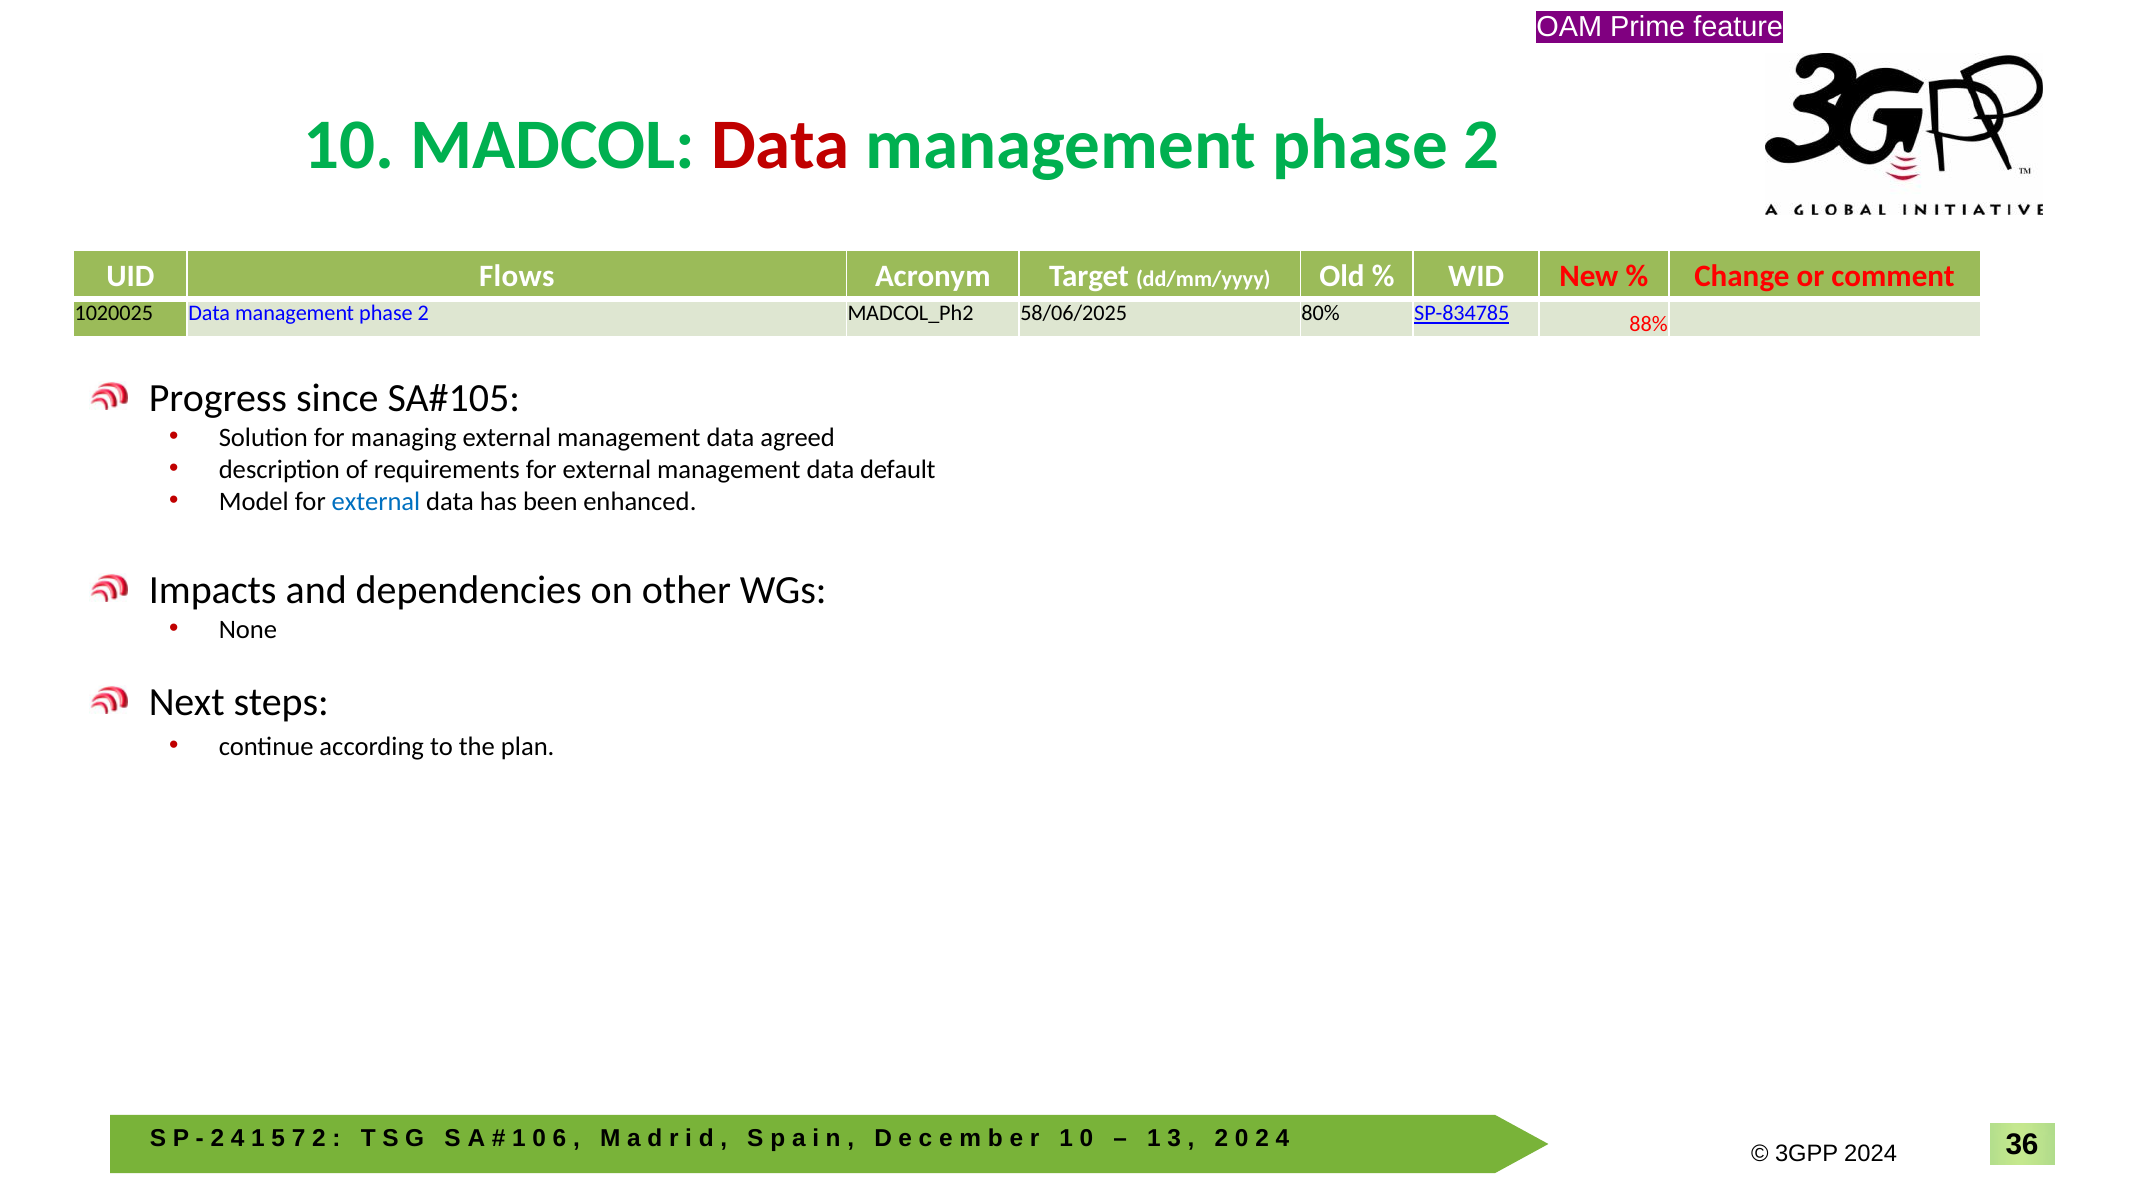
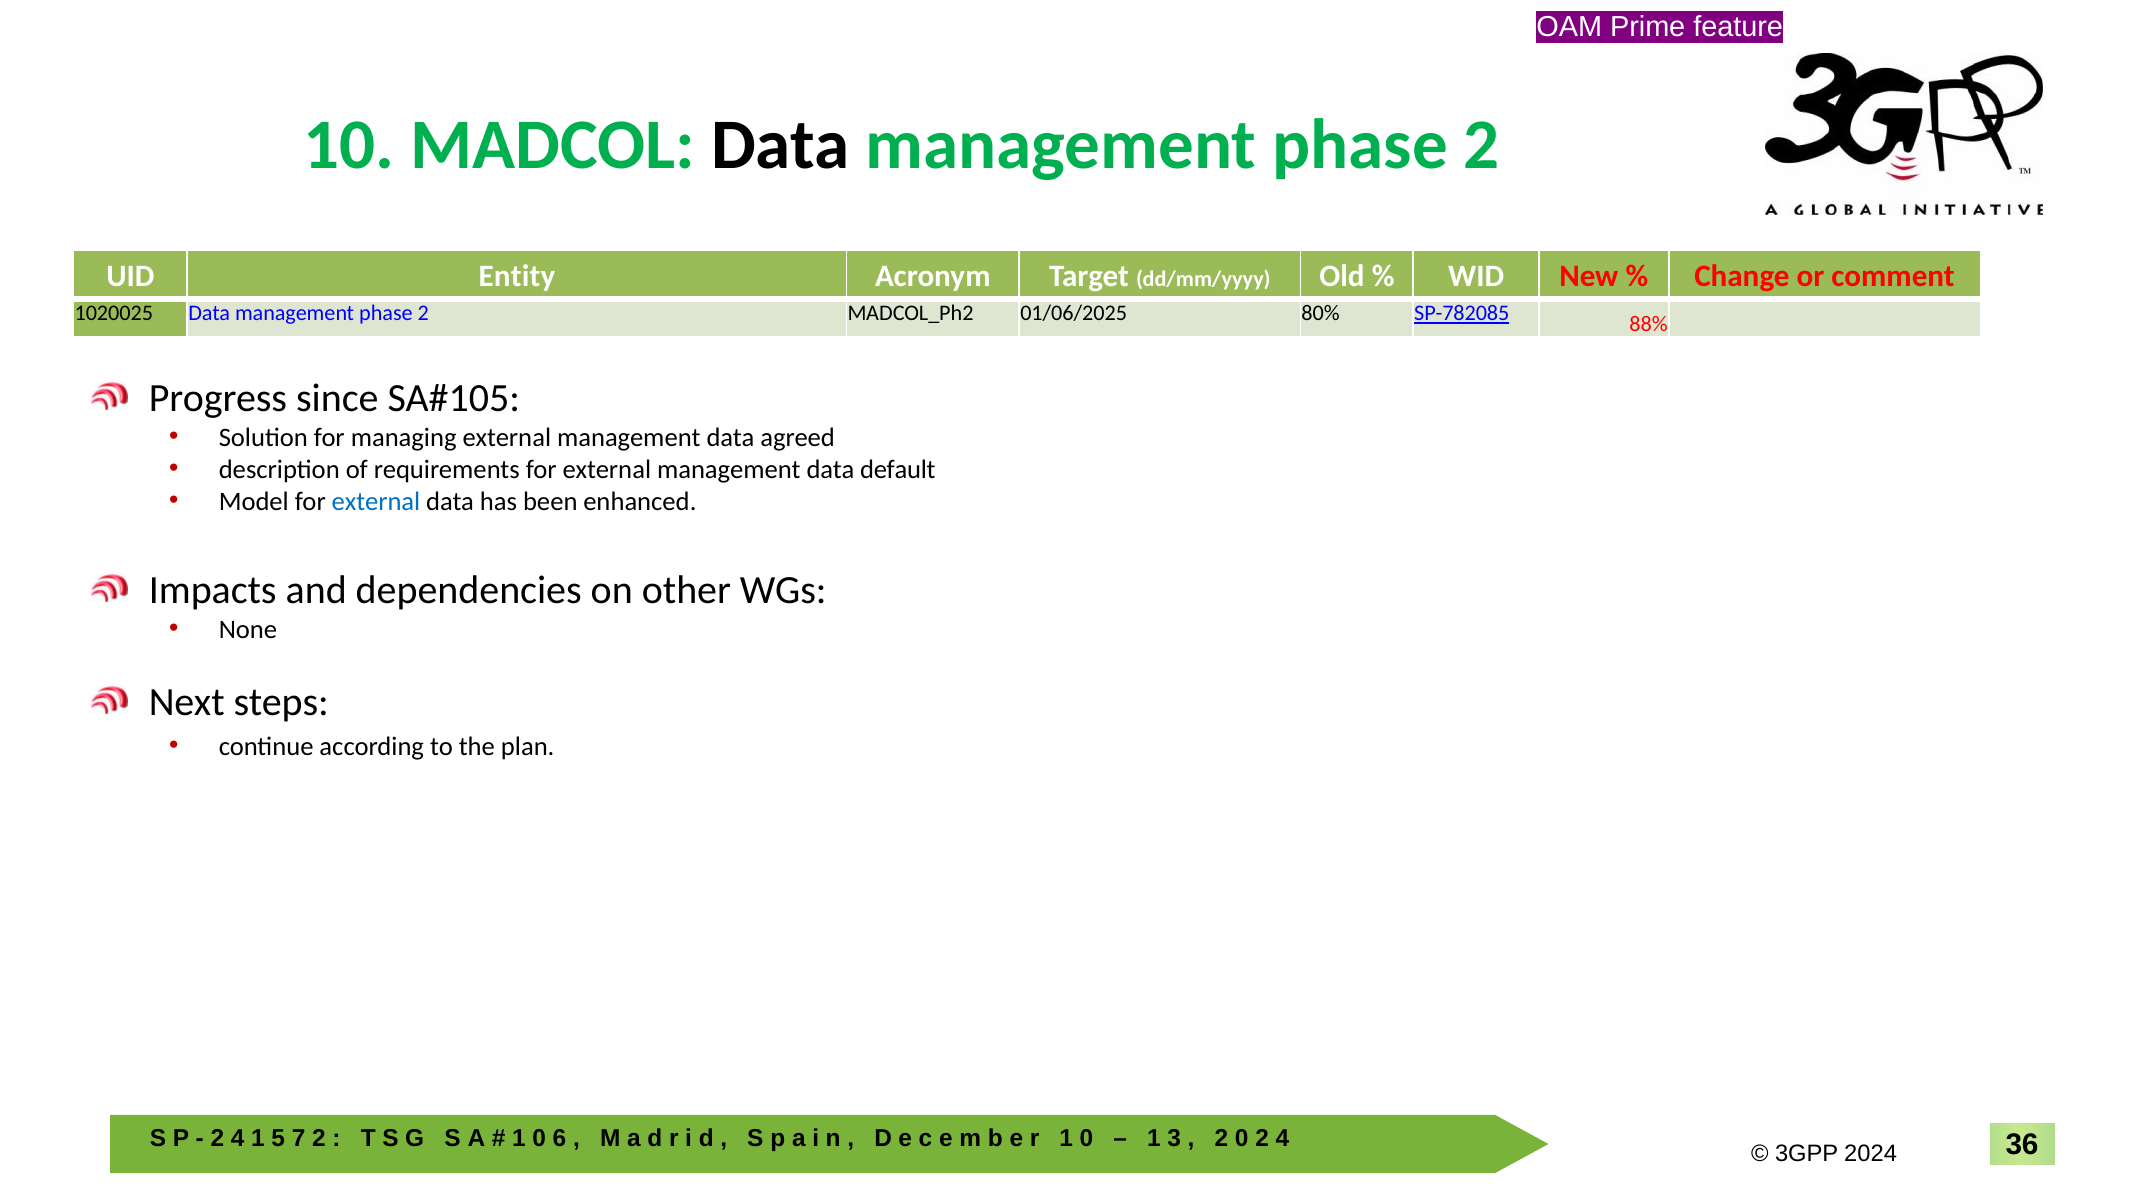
Data colour: red -> black (781, 145)
Flows: Flows -> Entity (517, 276)
58/06/2025: 58/06/2025 -> 01/06/2025 (1074, 314)
SP-834785: SP-834785 -> SP-782085 (1462, 314)
